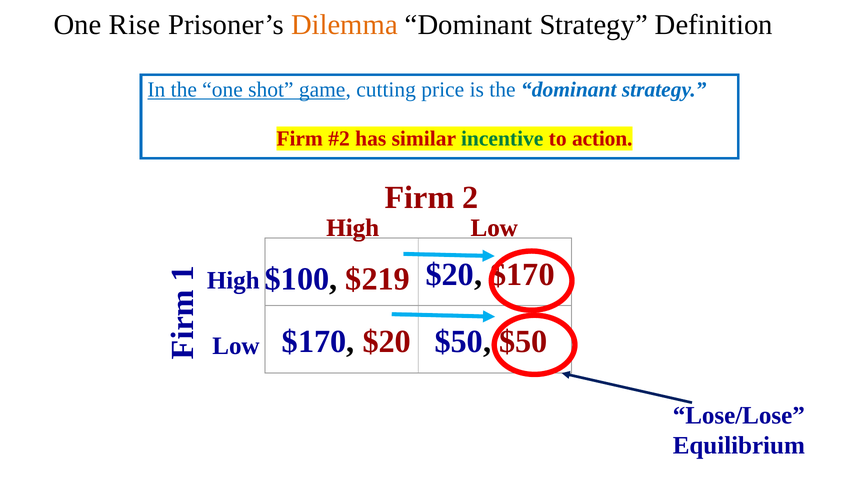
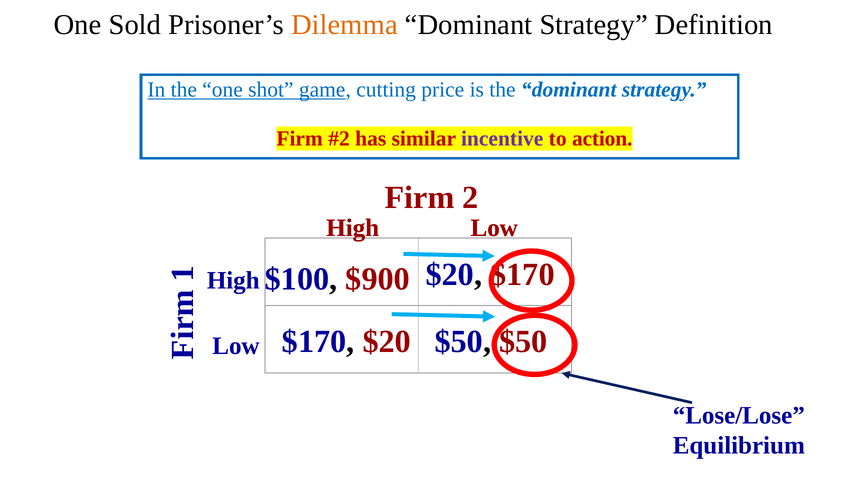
Rise: Rise -> Sold (135, 25)
incentive colour: green -> purple (502, 139)
$219: $219 -> $900 (378, 279)
